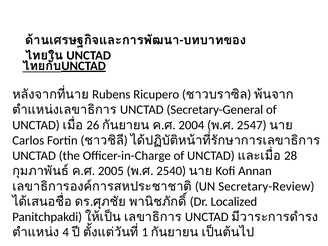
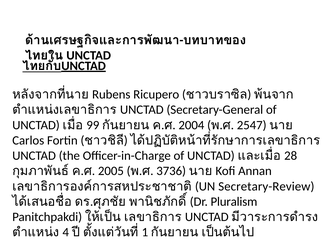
26: 26 -> 99 (93, 125)
2540: 2540 -> 3736 (171, 171)
Localized: Localized -> Pluralism (234, 202)
